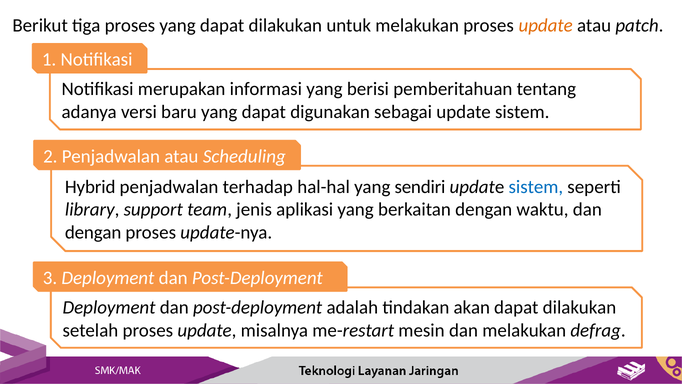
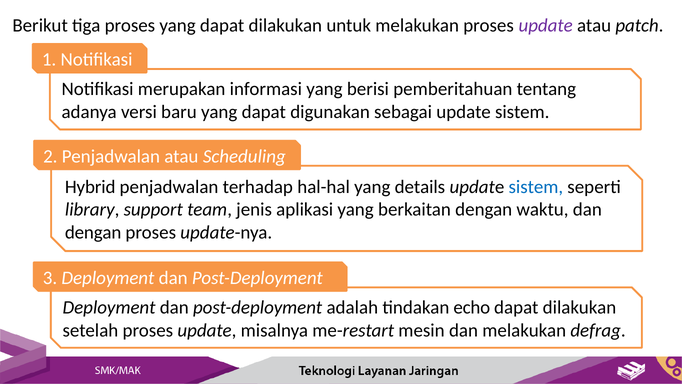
update colour: orange -> purple (546, 25)
sendiri: sendiri -> details (420, 187)
akan: akan -> echo (472, 307)
